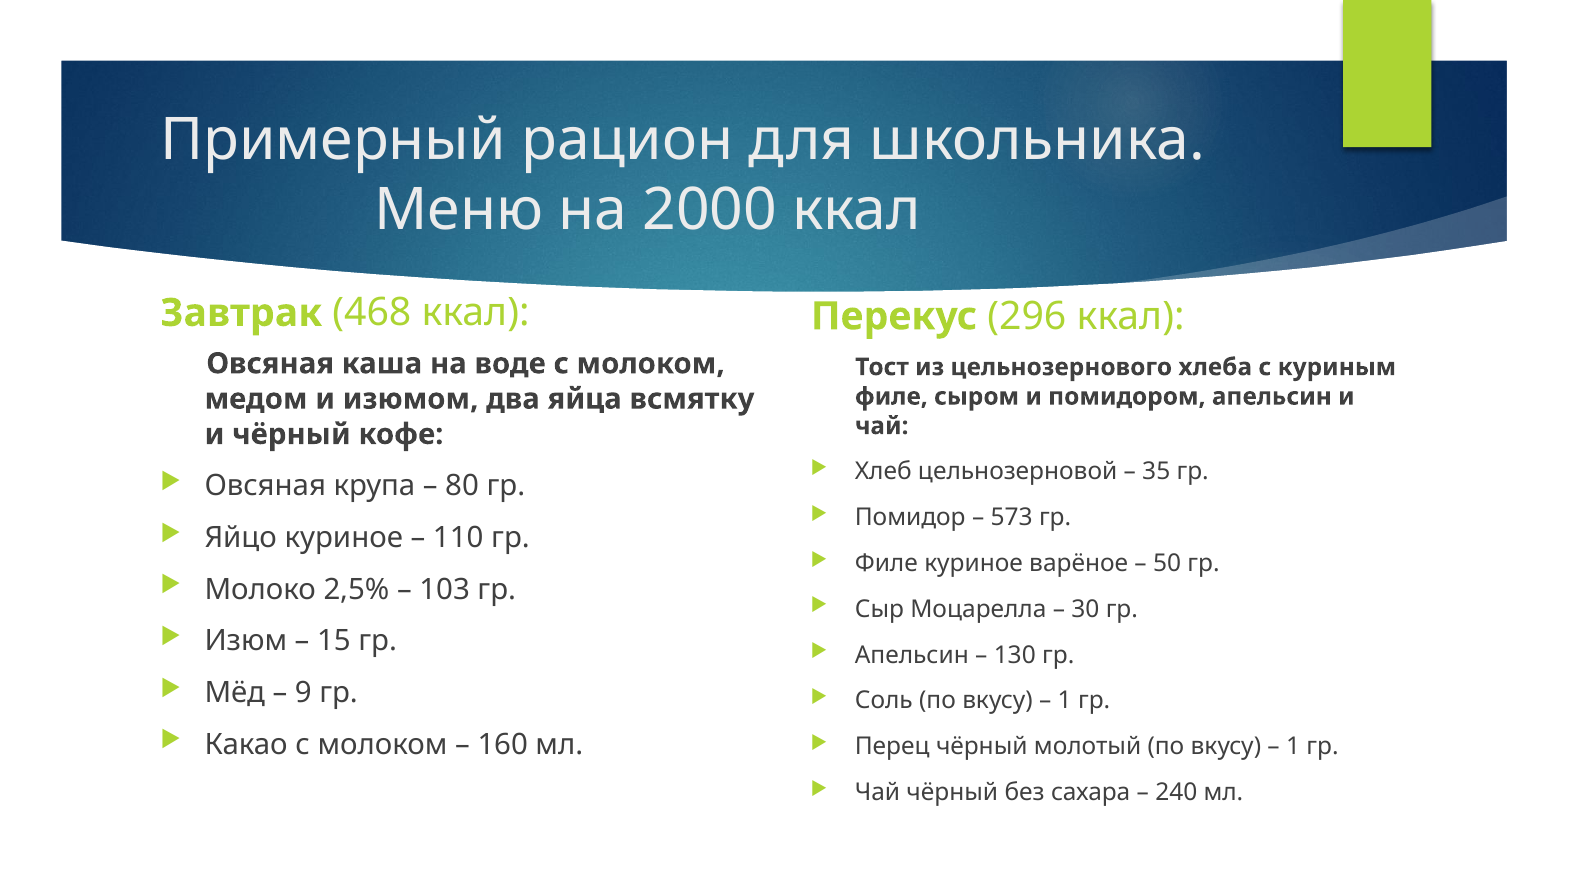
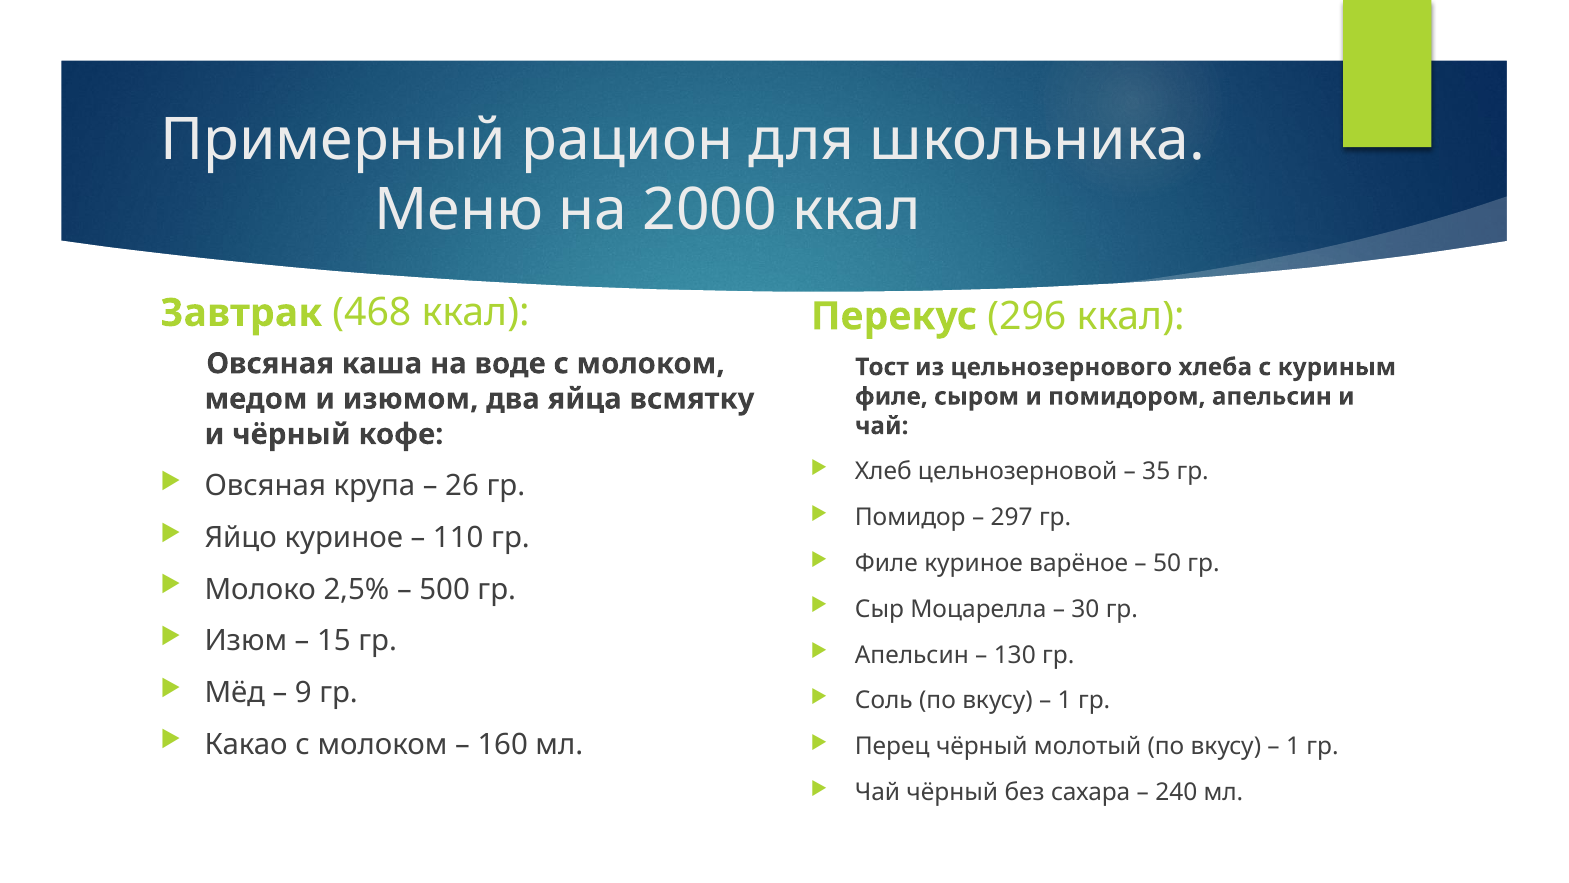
80: 80 -> 26 (462, 486)
573: 573 -> 297 (1012, 517)
103: 103 -> 500 (445, 589)
